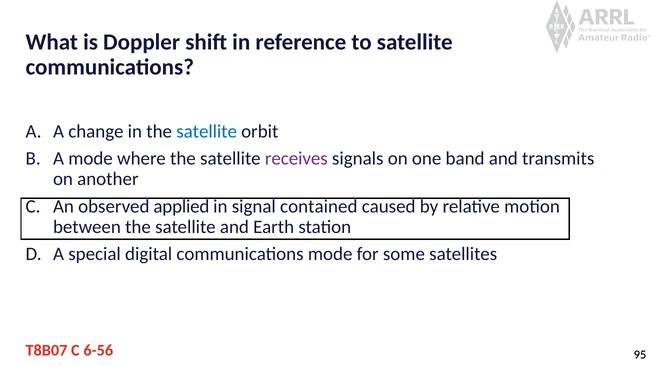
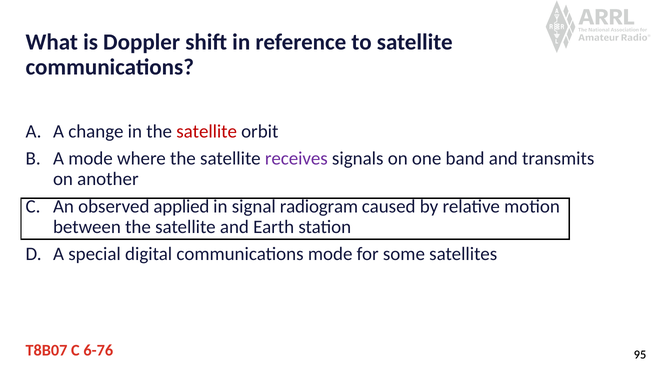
satellite colour: blue -> red (207, 131)
contained: contained -> radiogram (319, 206)
6-56: 6-56 -> 6-76 (98, 351)
